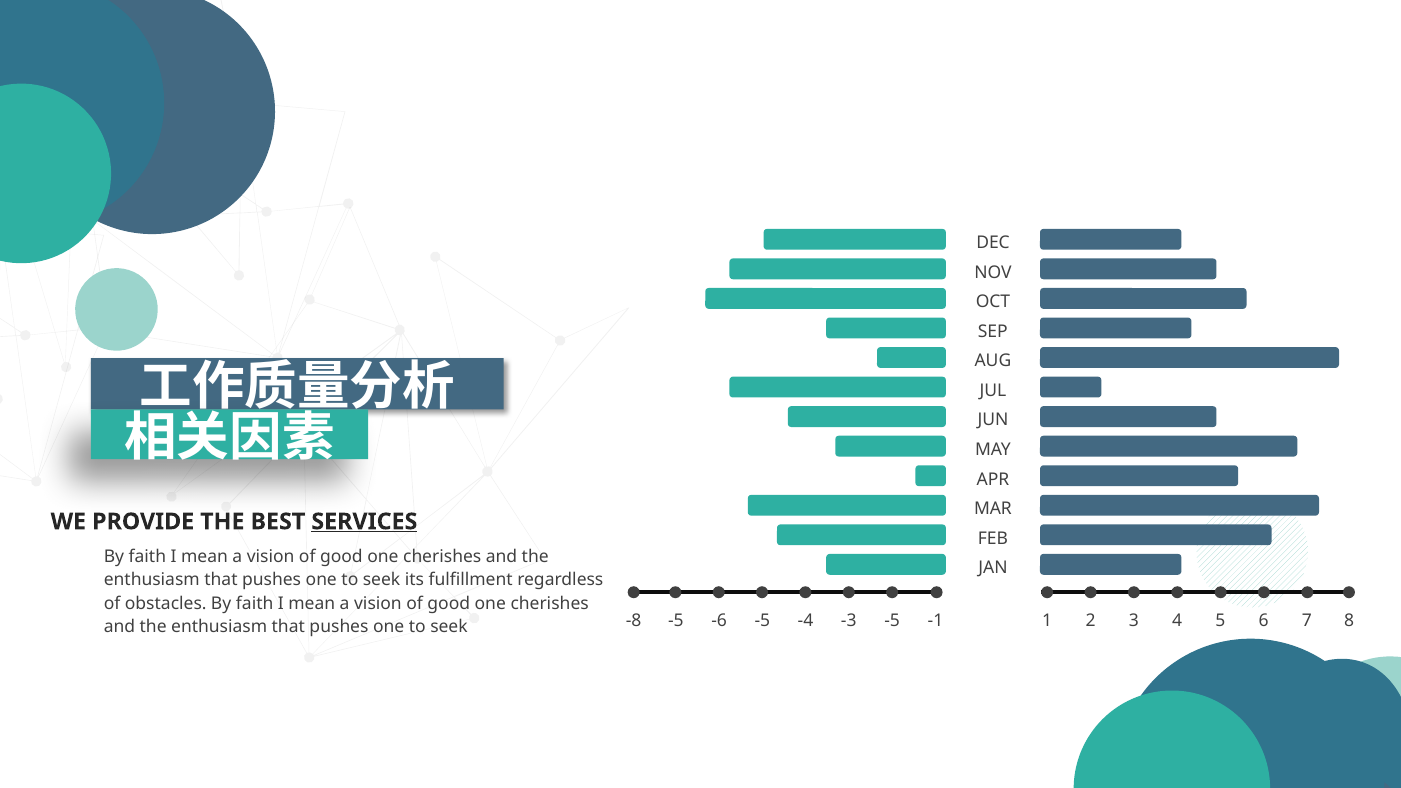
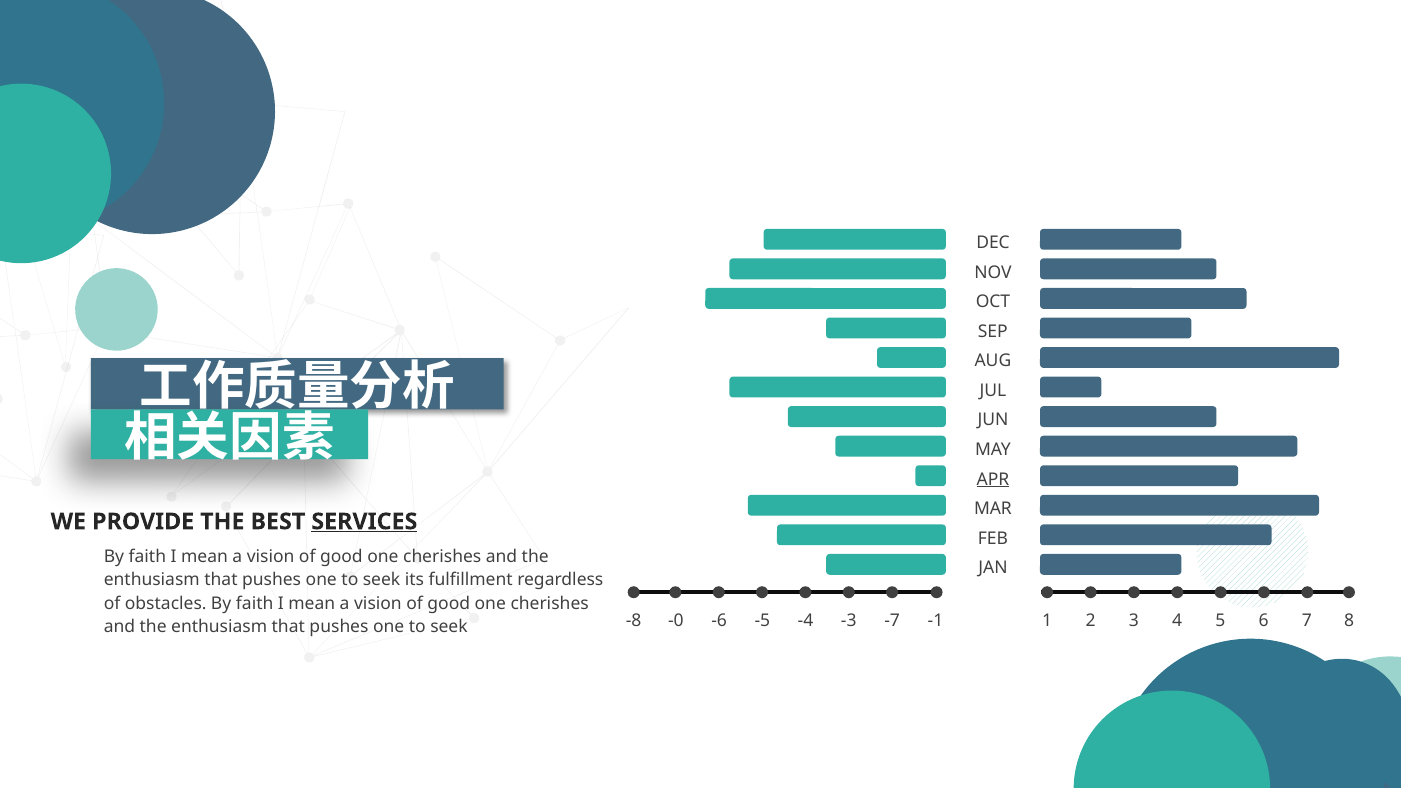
APR underline: none -> present (993, 479)
-5: -5 -> -0 (676, 621)
-5: -5 -> -7 (892, 621)
